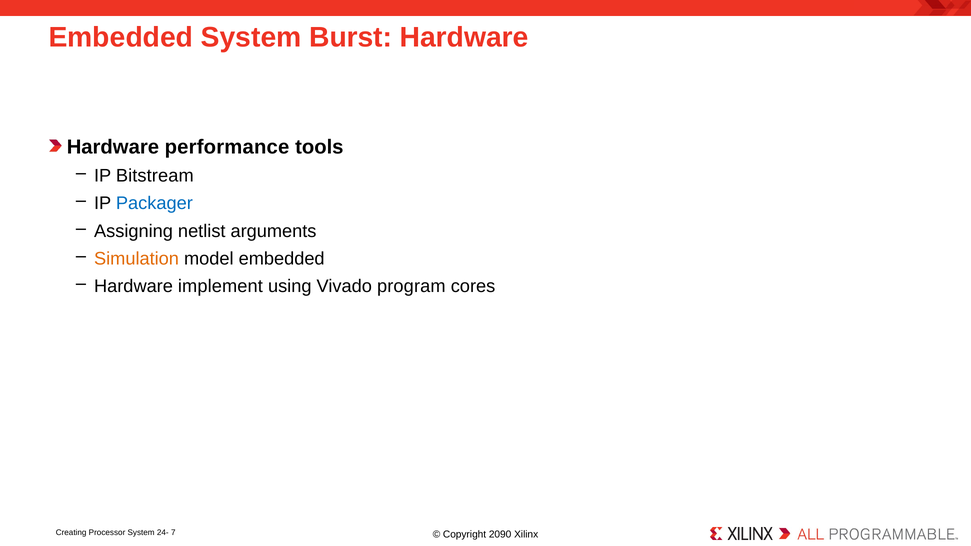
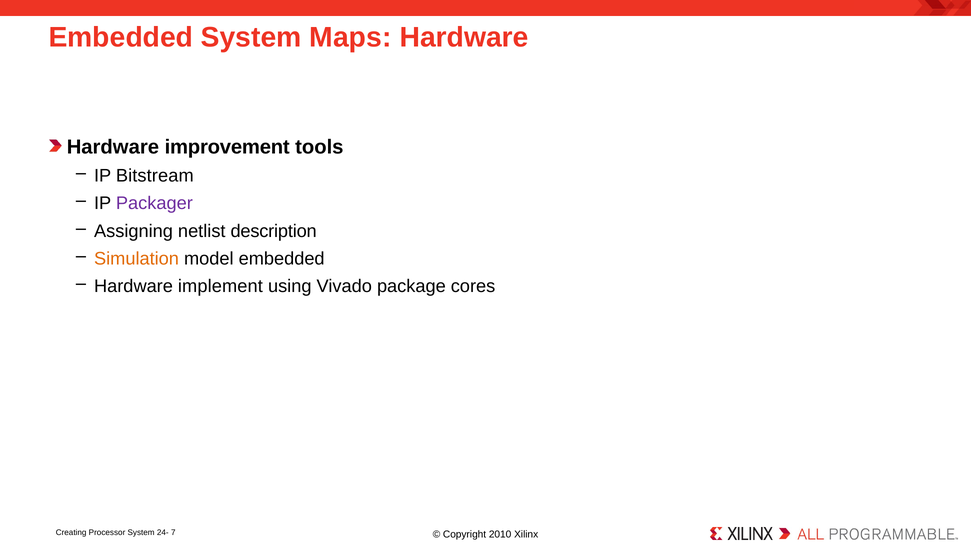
Burst: Burst -> Maps (351, 38)
performance: performance -> improvement (227, 147)
Packager colour: blue -> purple (154, 204)
arguments: arguments -> description (274, 231)
program: program -> package (411, 287)
2090: 2090 -> 2010 (500, 535)
